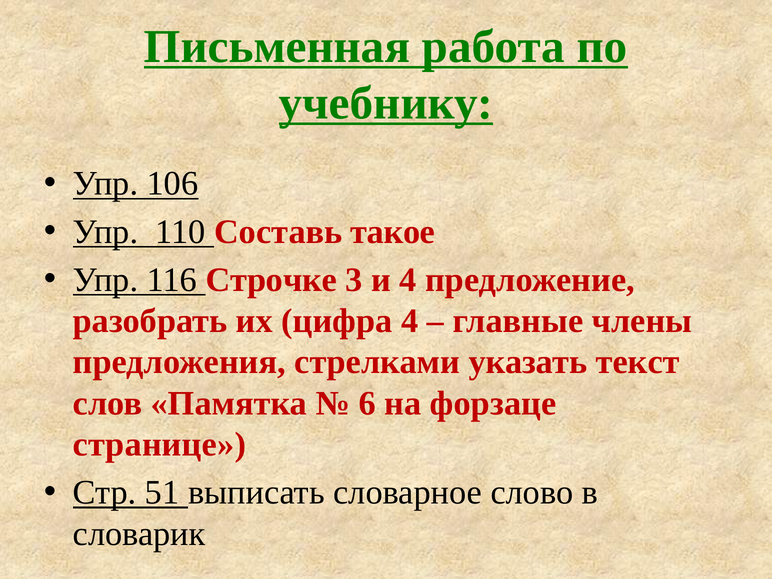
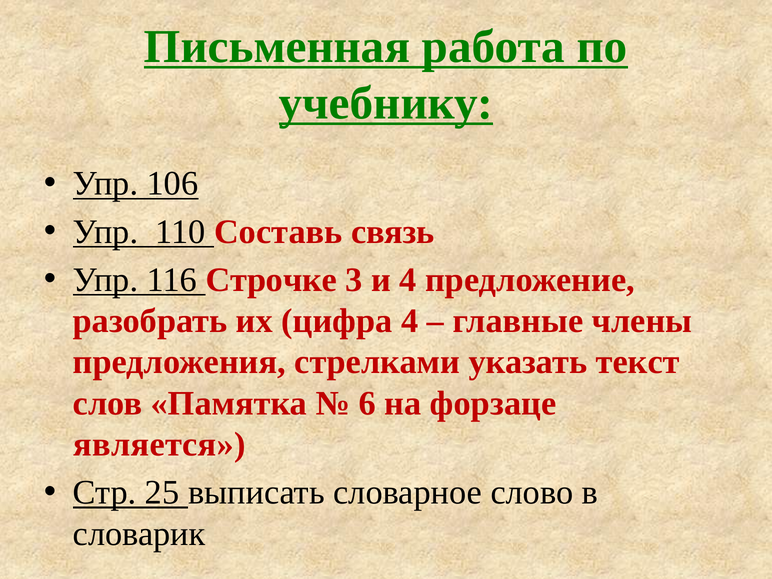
такое: такое -> связь (393, 232)
странице: странице -> является (159, 444)
51: 51 -> 25 (162, 493)
